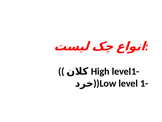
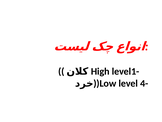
1-: 1- -> 4- (144, 83)
